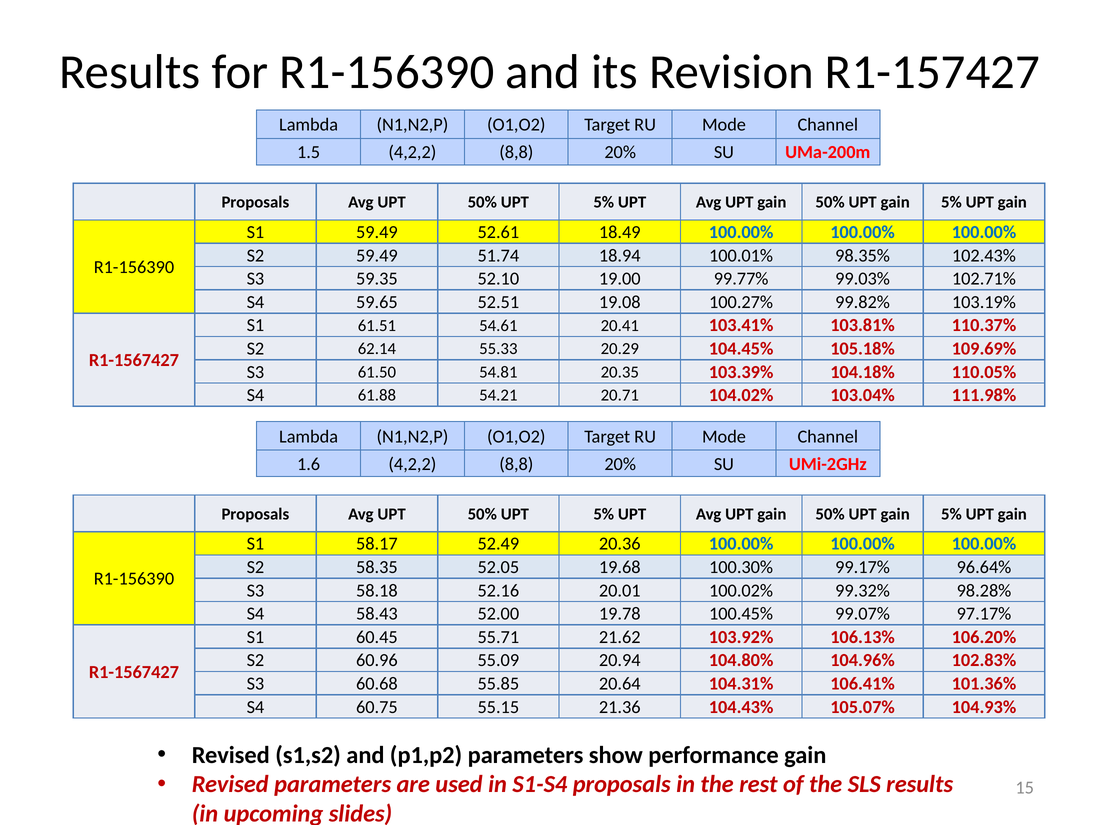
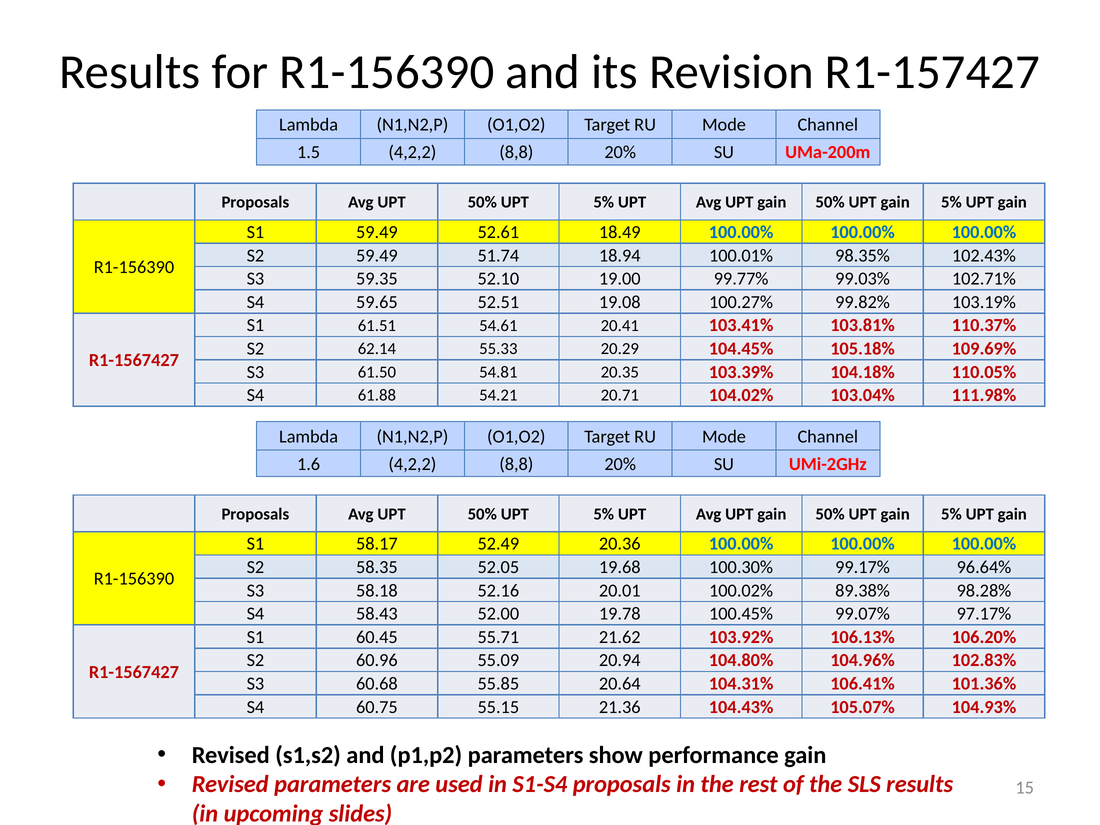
99.32%: 99.32% -> 89.38% (863, 590)
